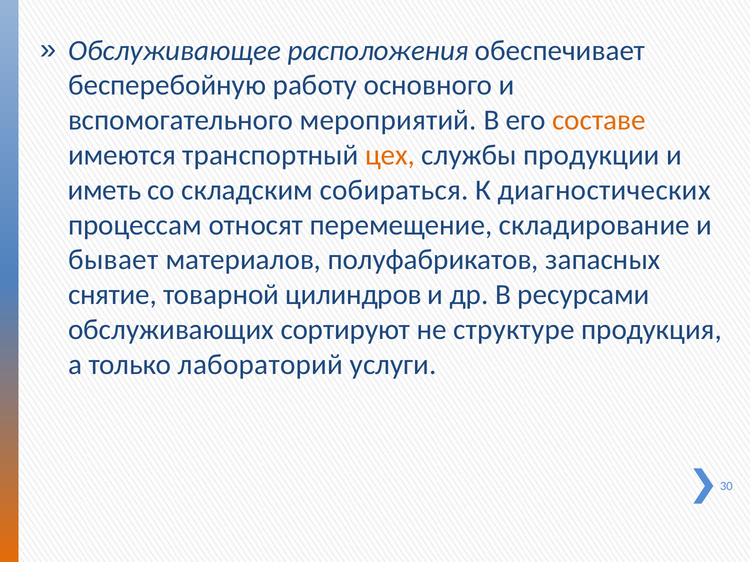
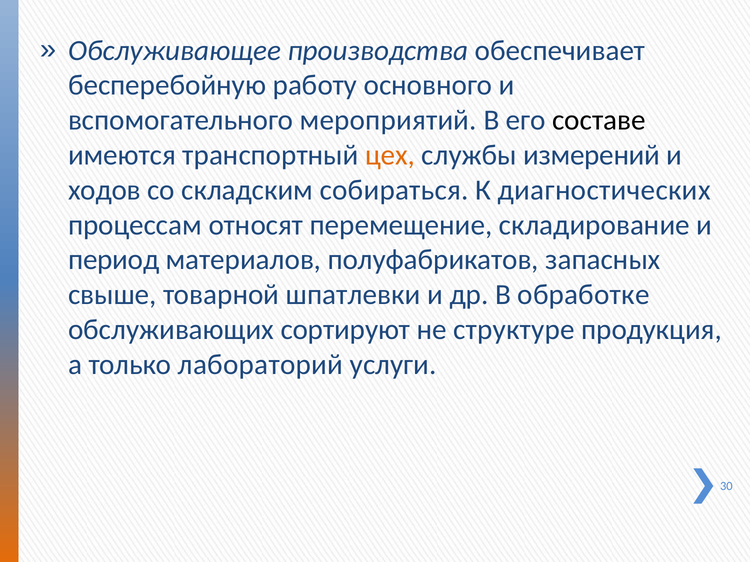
расположения: расположения -> производства (378, 51)
составе colour: orange -> black (599, 120)
продукции: продукции -> измерений (592, 155)
иметь: иметь -> ходов (104, 190)
бывает: бывает -> период (114, 260)
снятие: снятие -> свыше (112, 295)
цилиндров: цилиндров -> шпатлевки (353, 295)
ресурсами: ресурсами -> обработке (583, 295)
